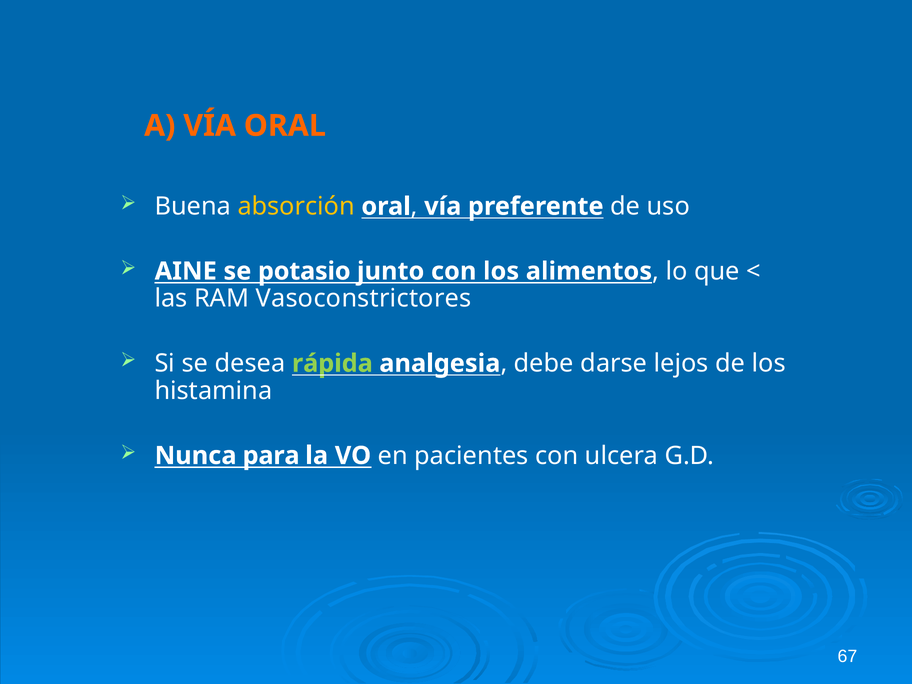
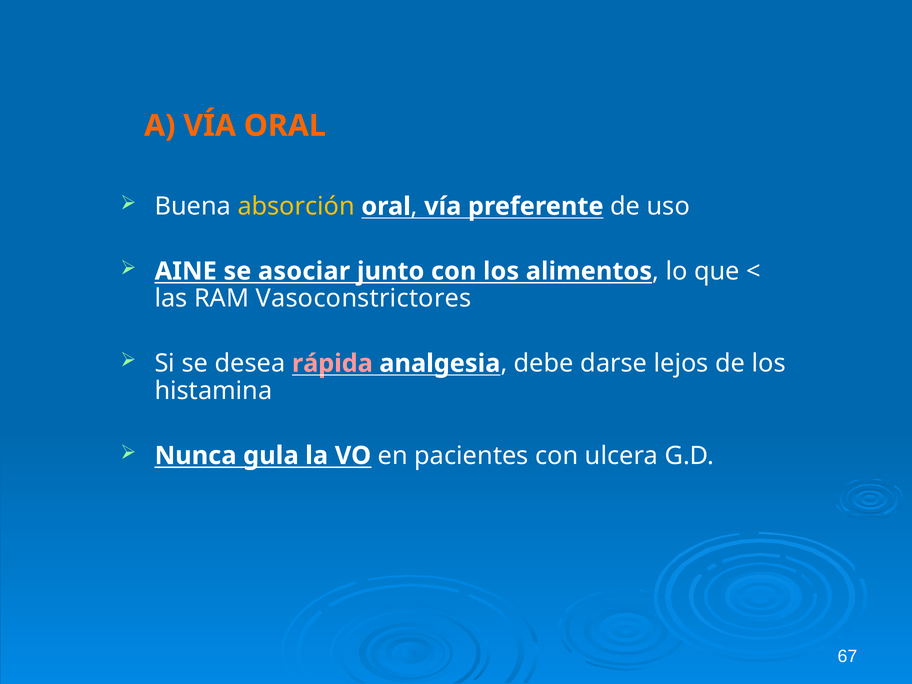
potasio: potasio -> asociar (304, 271)
rápida colour: light green -> pink (332, 363)
para: para -> gula (271, 456)
